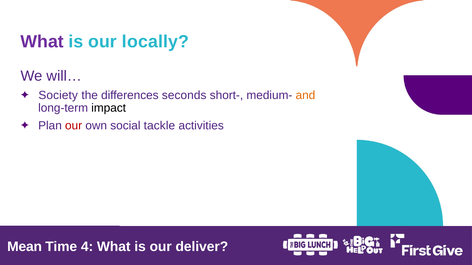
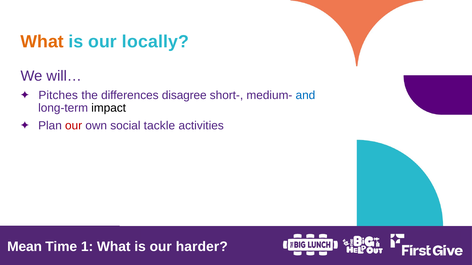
What colour: purple -> orange (42, 42)
Society: Society -> Pitches (58, 95)
seconds: seconds -> disagree (184, 95)
and colour: orange -> blue (305, 95)
4: 4 -> 1 (87, 247)
deliver: deliver -> harder (202, 247)
